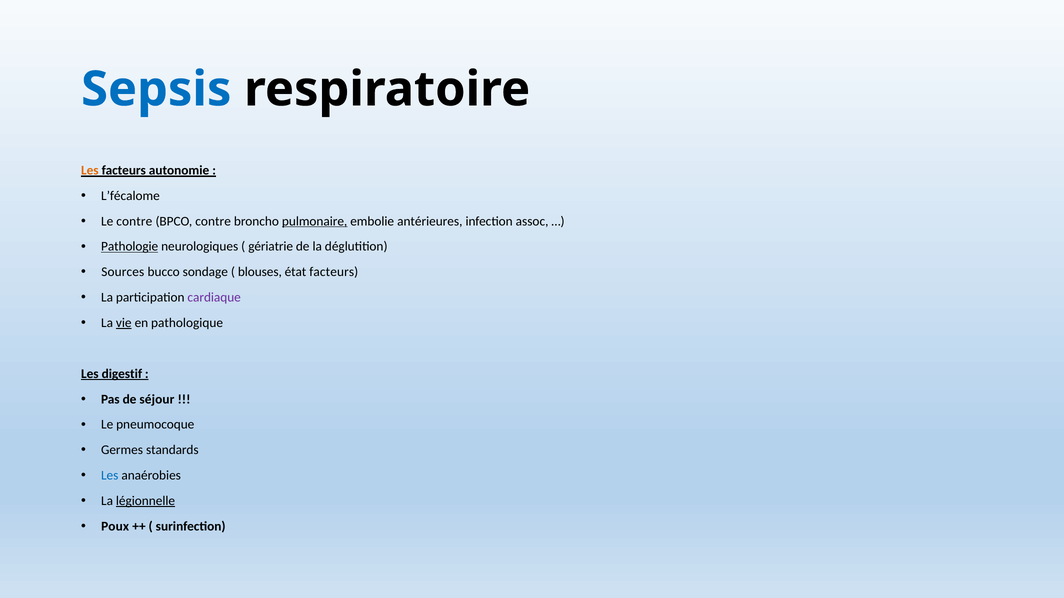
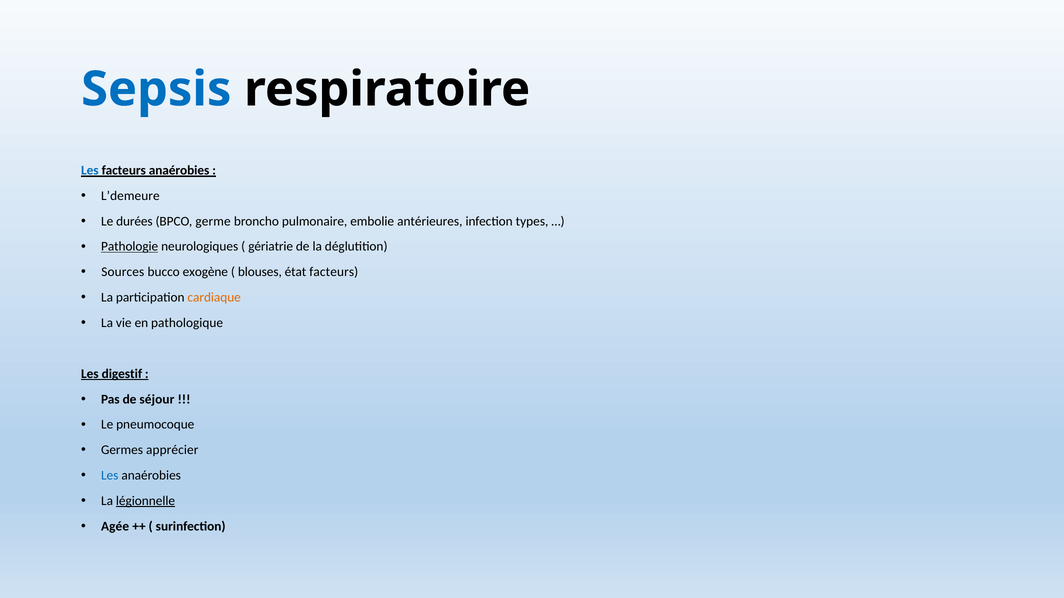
Les colour: orange -> blue (90, 170)
facteurs autonomie: autonomie -> anaérobies (179, 170)
L’fécalome: L’fécalome -> L’demeure (130, 196)
Le contre: contre -> durées (134, 221)
BPCO contre: contre -> germe (213, 221)
pulmonaire underline: present -> none (315, 221)
assoc: assoc -> types (532, 221)
sondage: sondage -> exogène (205, 272)
cardiaque colour: purple -> orange (214, 298)
vie underline: present -> none (124, 323)
standards: standards -> apprécier (172, 450)
Poux: Poux -> Agée (115, 527)
